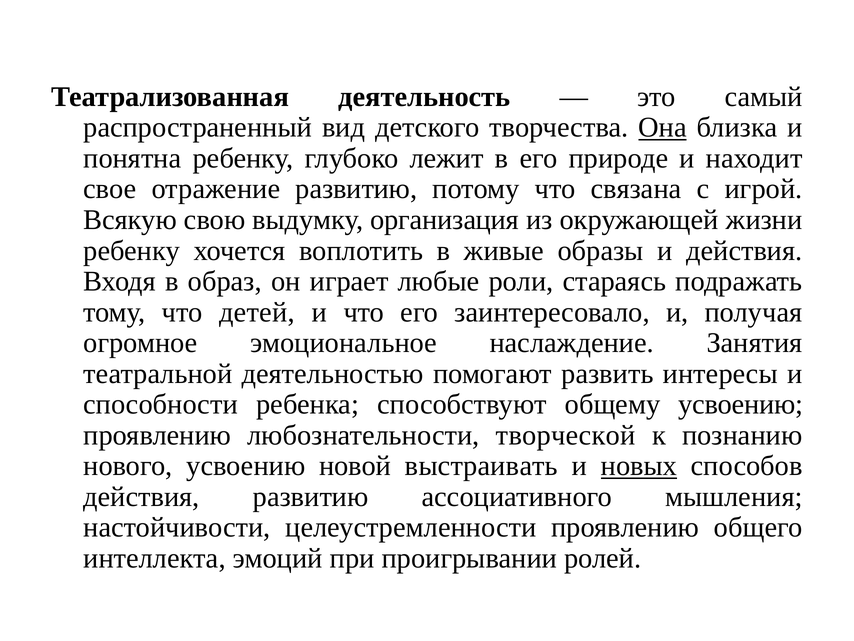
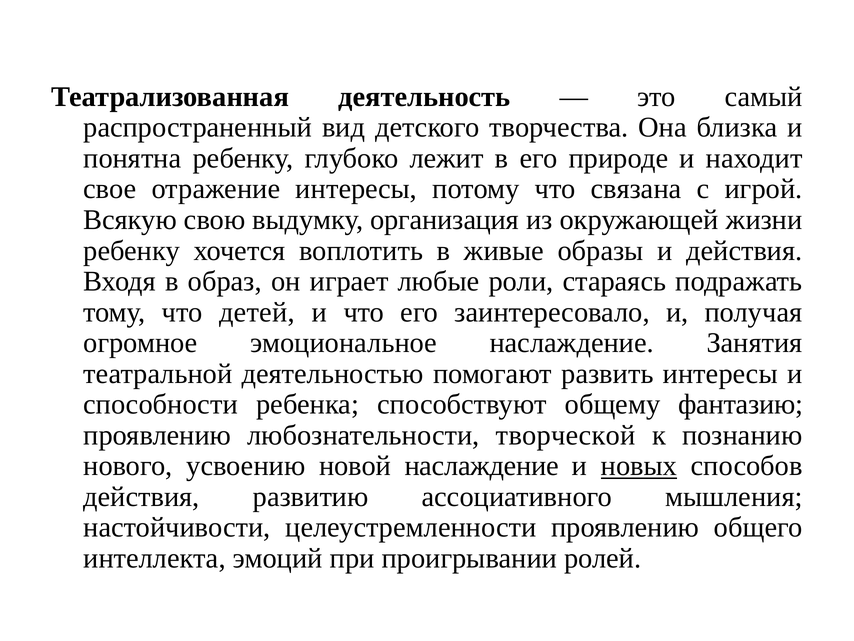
Она underline: present -> none (663, 127)
отражение развитию: развитию -> интересы (356, 189)
общему усвоению: усвоению -> фантазию (741, 404)
новой выстраивать: выстраивать -> наслаждение (482, 466)
